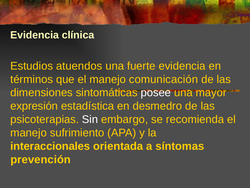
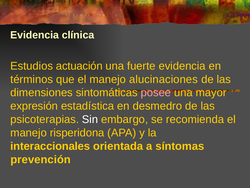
atuendos: atuendos -> actuación (79, 66)
comunicación: comunicación -> alucinaciones (163, 79)
posee colour: white -> pink (156, 92)
sufrimiento: sufrimiento -> risperidona (77, 132)
